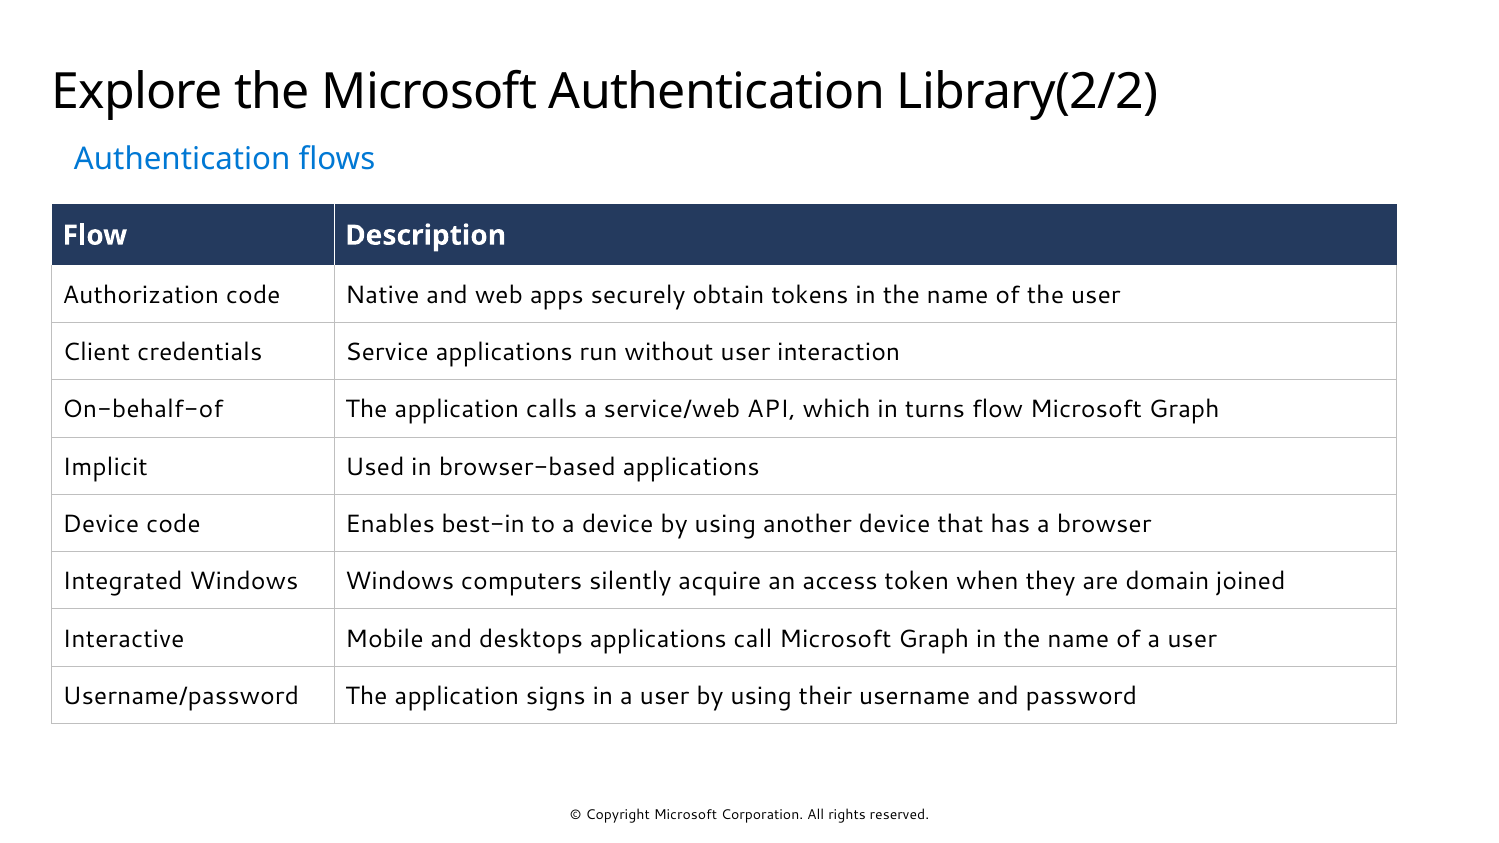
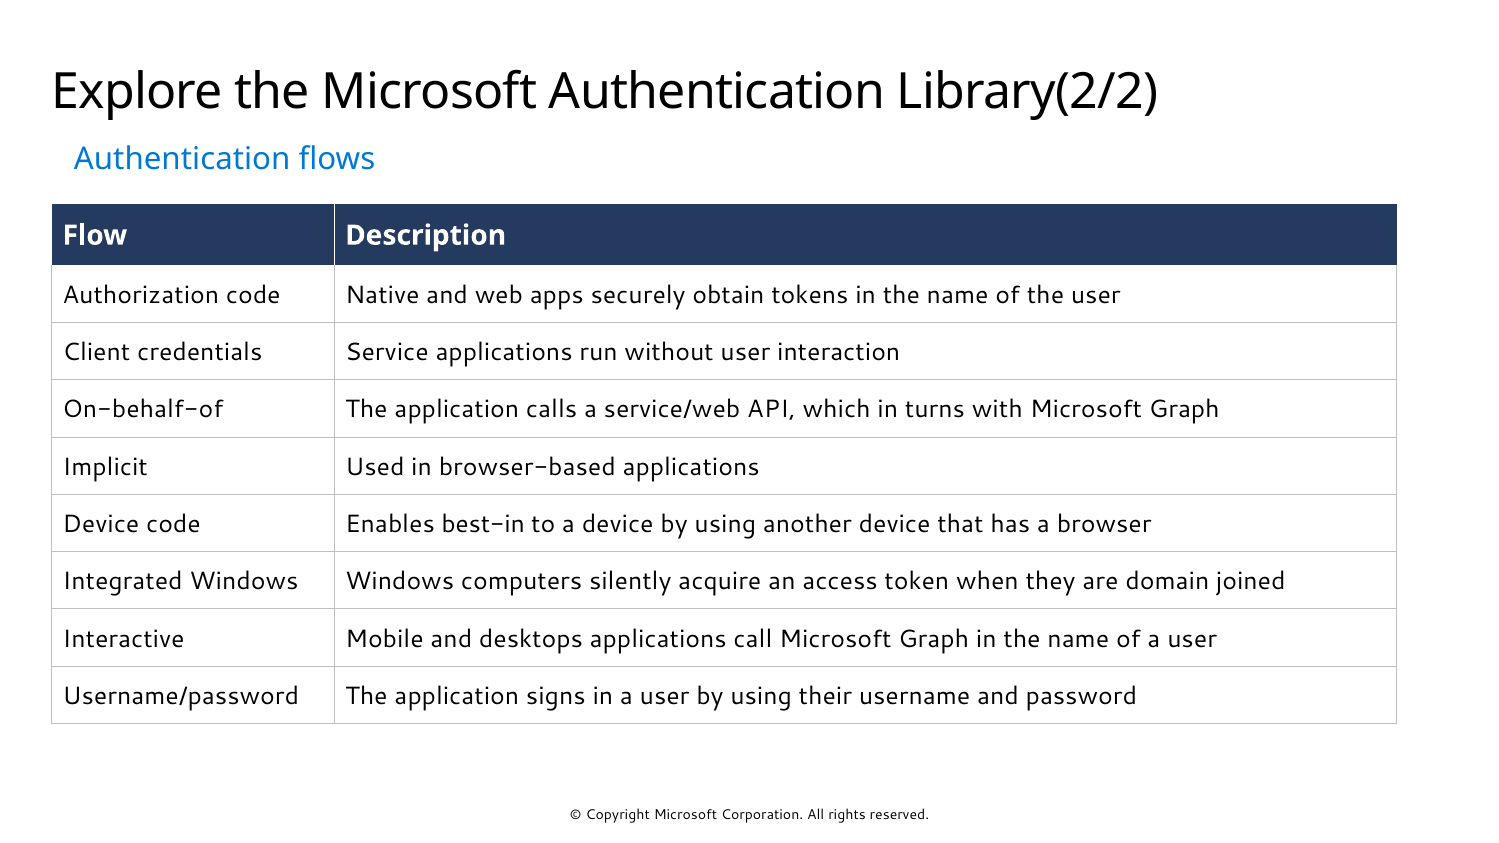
turns flow: flow -> with (997, 410)
